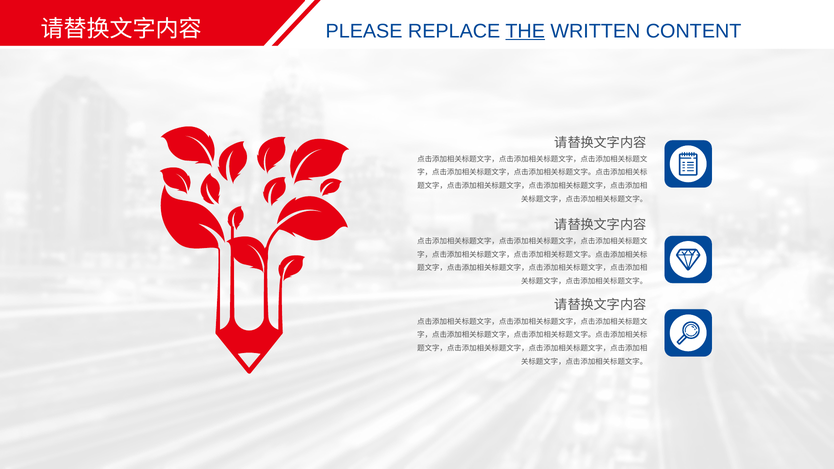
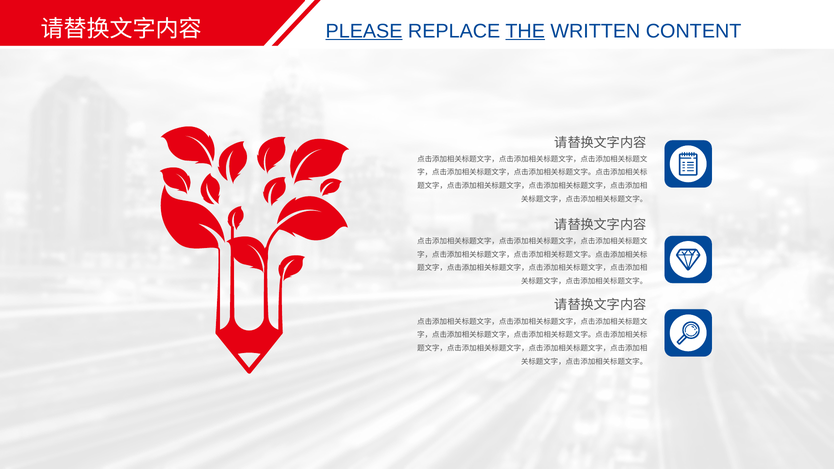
PLEASE underline: none -> present (364, 31)
